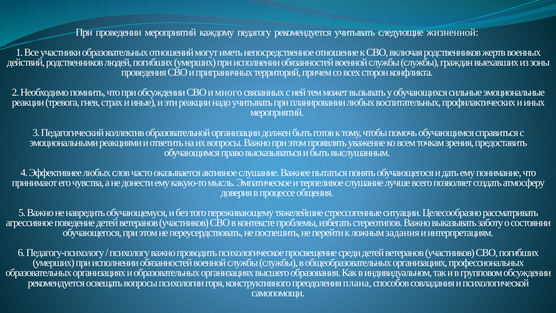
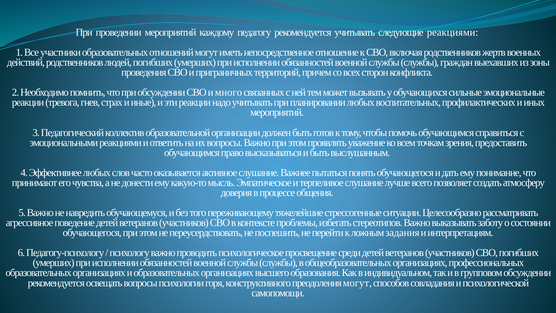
следующие жизненной: жизненной -> реакциями (453, 32)
преодоления плана: плана -> могут (357, 283)
